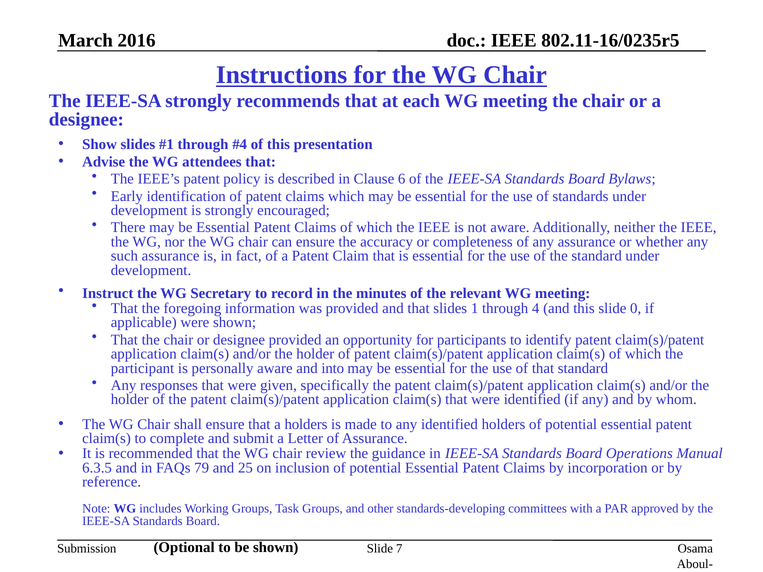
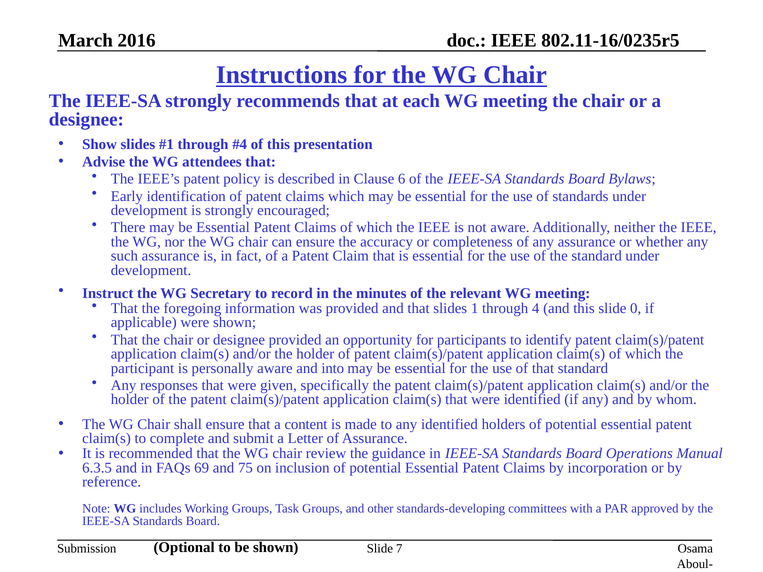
a holders: holders -> content (306, 425)
79: 79 -> 69 (202, 468)
25: 25 -> 75 (245, 468)
